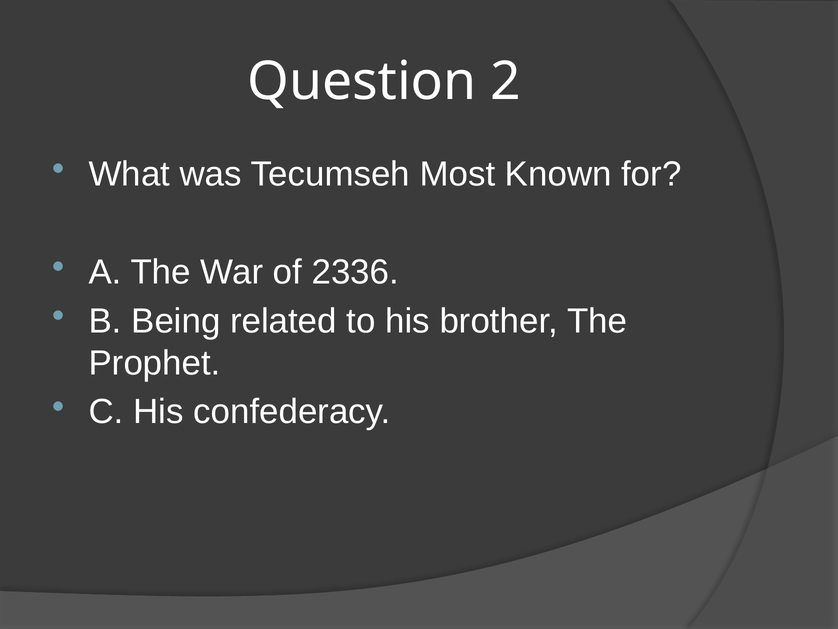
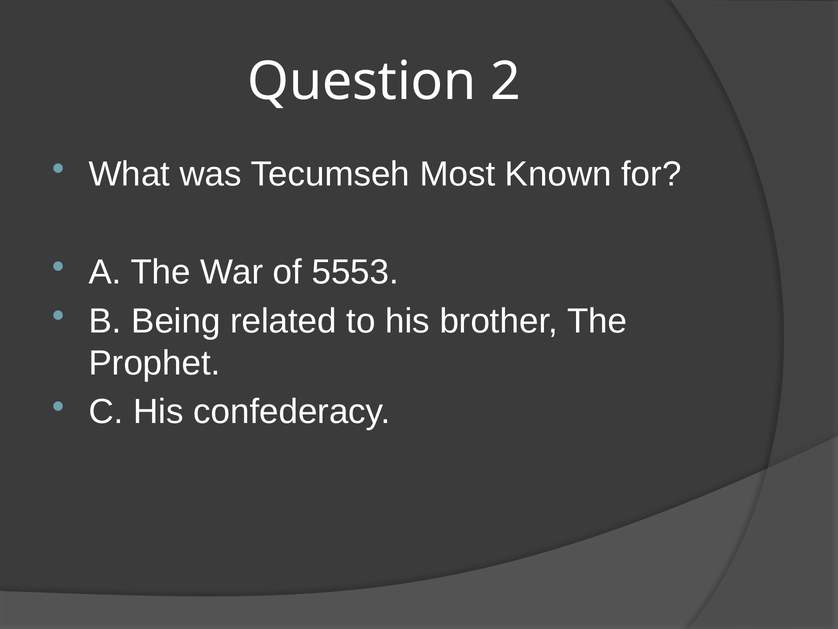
2336: 2336 -> 5553 (355, 272)
